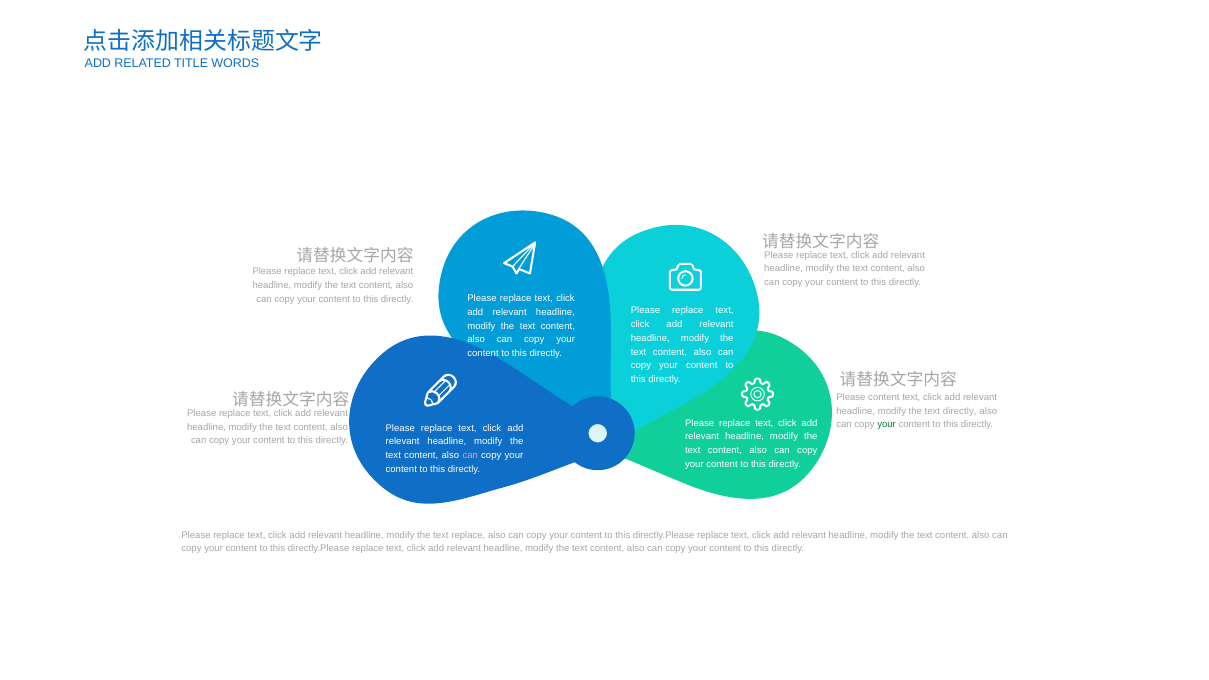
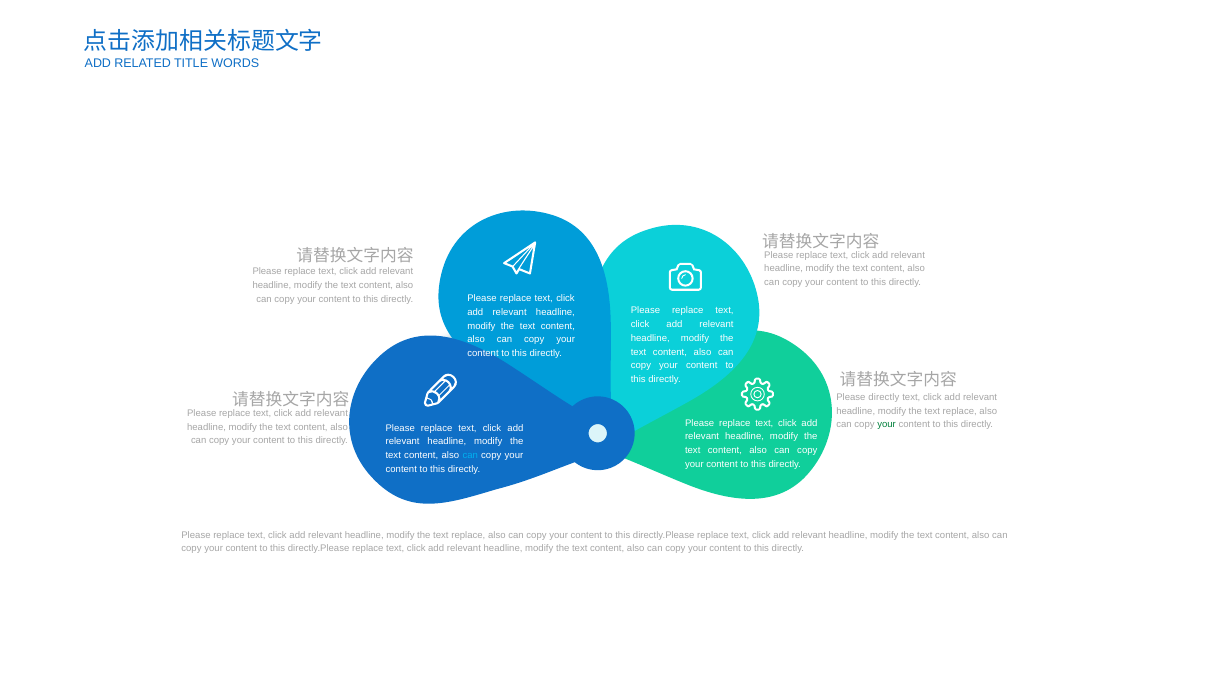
content: content -> directly (884, 397)
directly: directly -> replace (960, 411)
can colour: pink -> light blue (470, 455)
